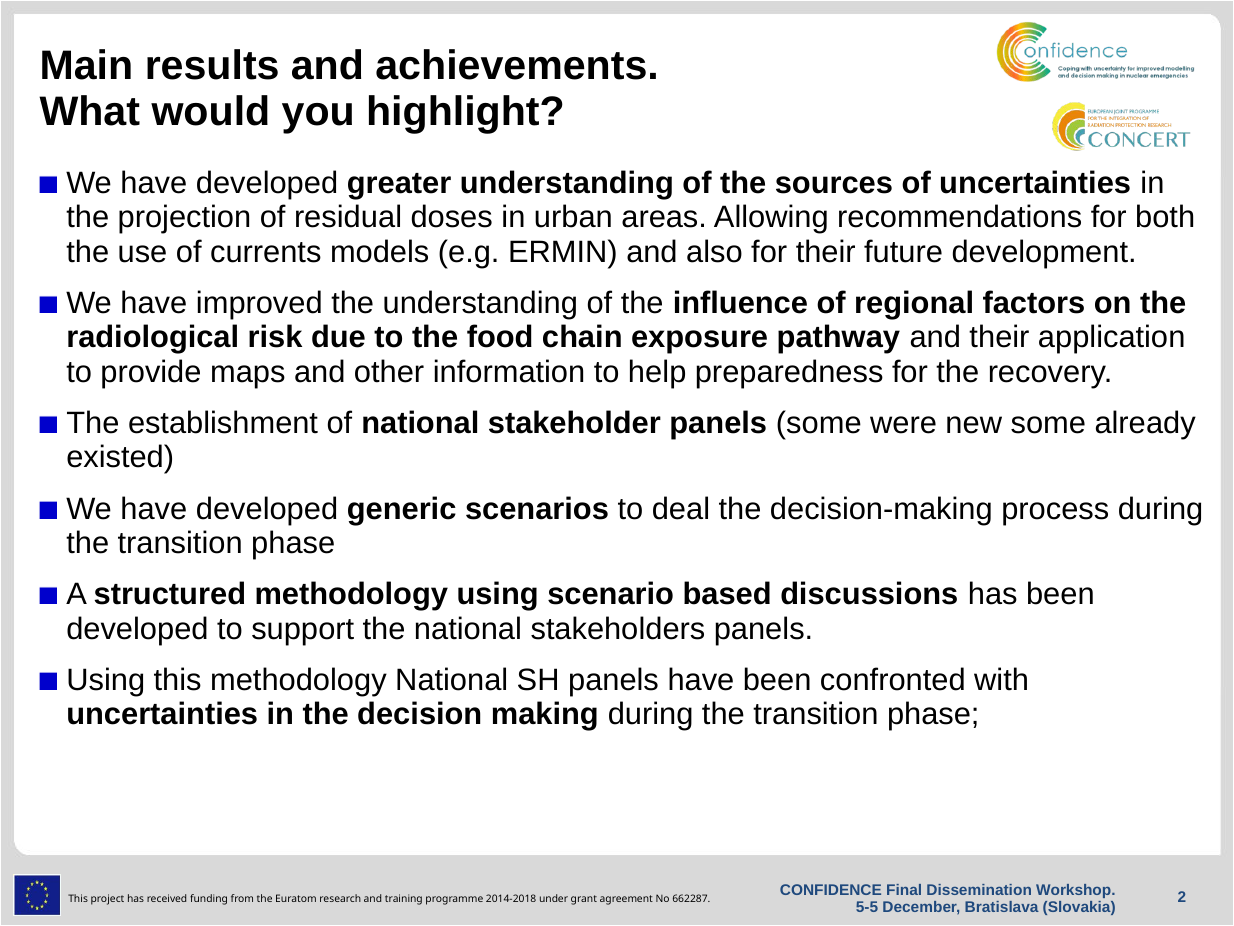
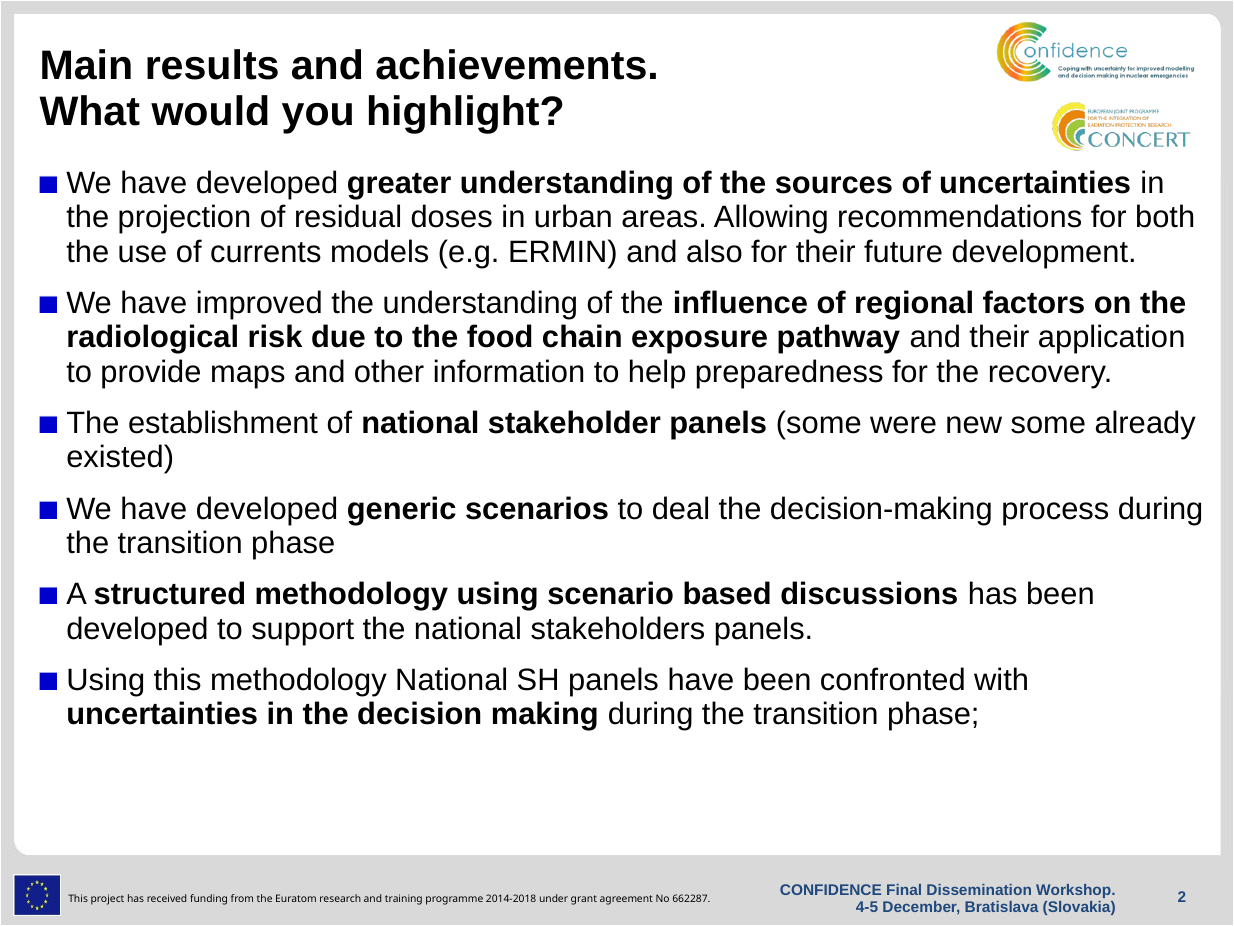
5-5: 5-5 -> 4-5 (867, 907)
